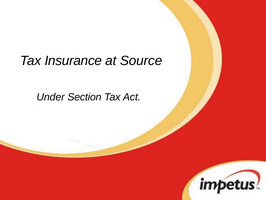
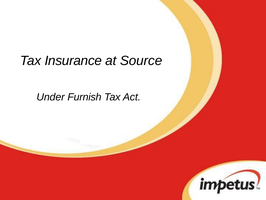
Section: Section -> Furnish (84, 97)
